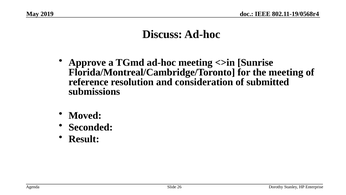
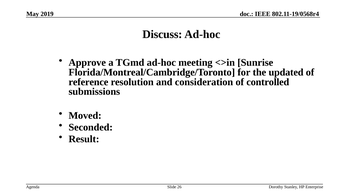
the meeting: meeting -> updated (286, 72)
submitted: submitted -> controlled (268, 82)
